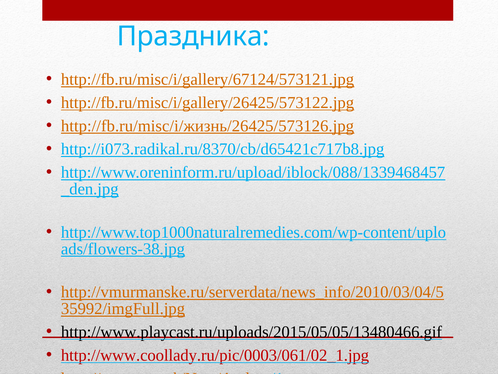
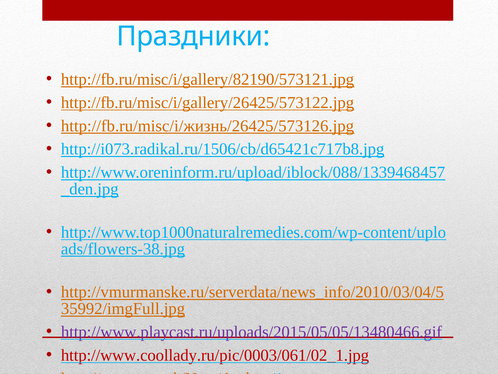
Праздника: Праздника -> Праздники (193, 36)
http://fb.ru/misc/i/gallery/67124/573121.jpg: http://fb.ru/misc/i/gallery/67124/573121.jpg -> http://fb.ru/misc/i/gallery/82190/573121.jpg (208, 79)
http://i073.radikal.ru/8370/cb/d65421c717b8.jpg: http://i073.radikal.ru/8370/cb/d65421c717b8.jpg -> http://i073.radikal.ru/1506/cb/d65421c717b8.jpg (223, 149)
http://www.playcast.ru/uploads/2015/05/05/13480466.gif colour: black -> purple (251, 332)
